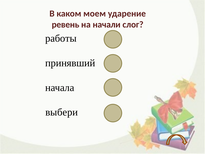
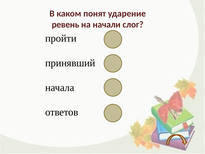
моем: моем -> понят (95, 14)
работы: работы -> пройти (61, 38)
выбери: выбери -> ответов (62, 112)
